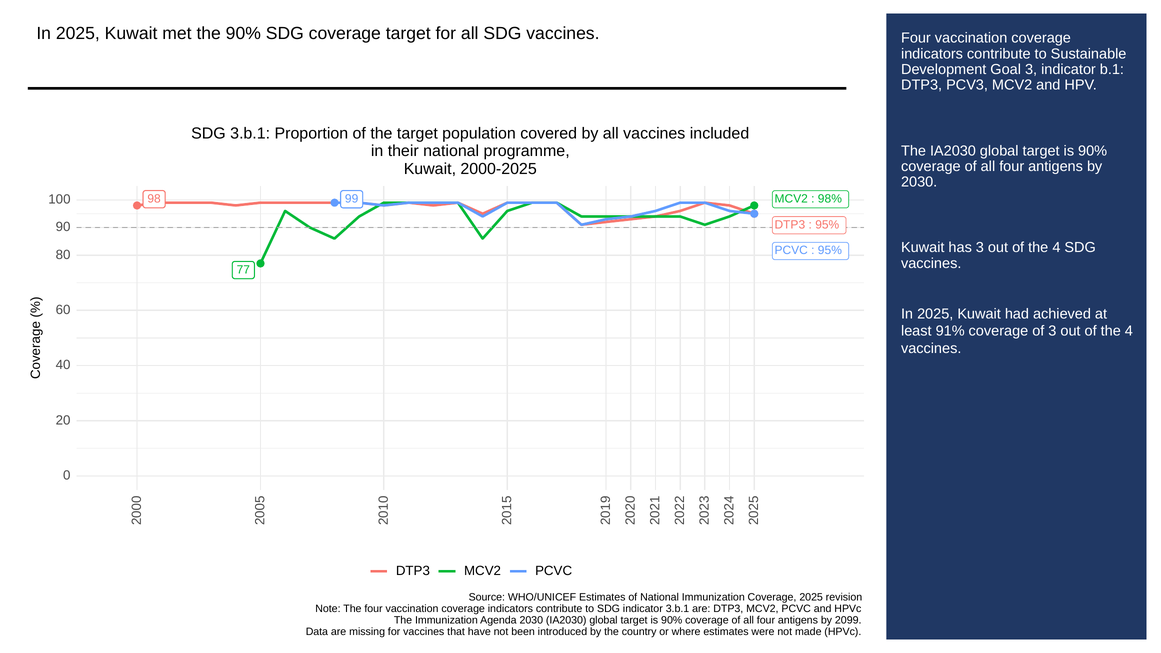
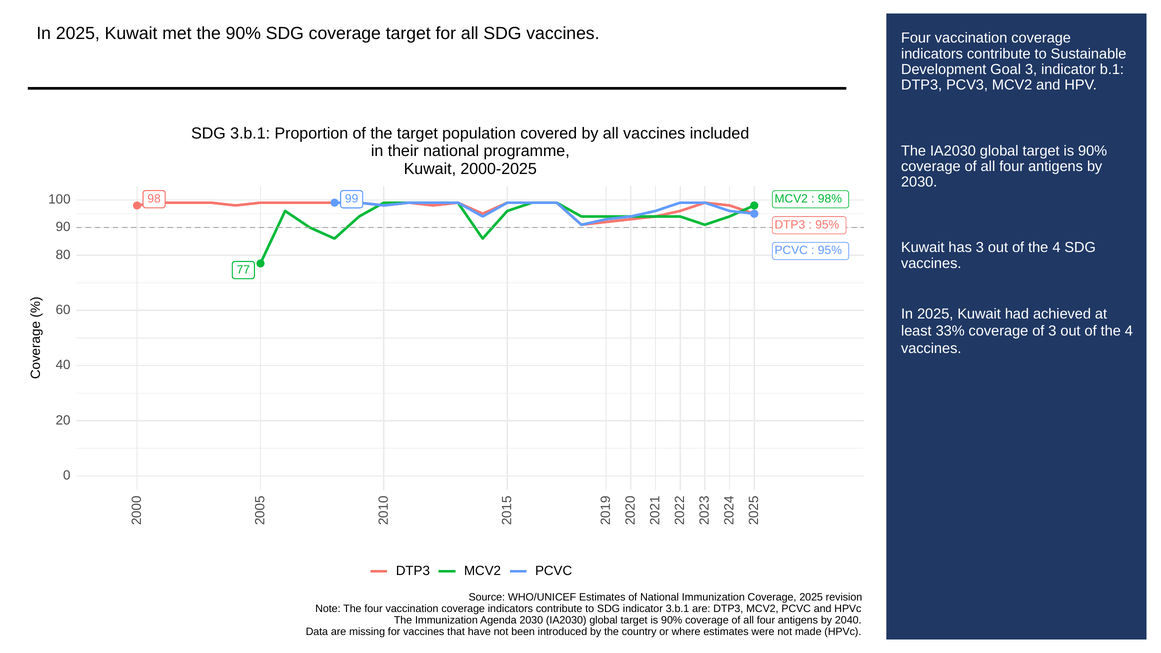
91%: 91% -> 33% (950, 331)
2099: 2099 -> 2040 (848, 620)
